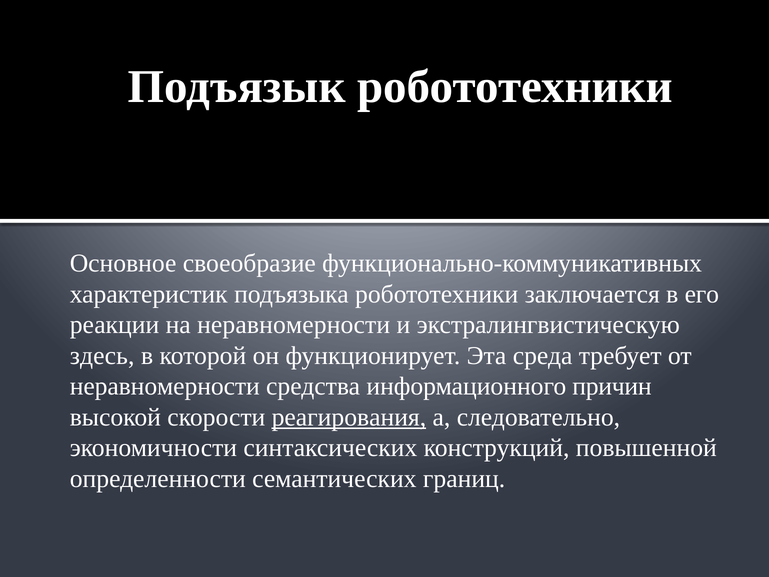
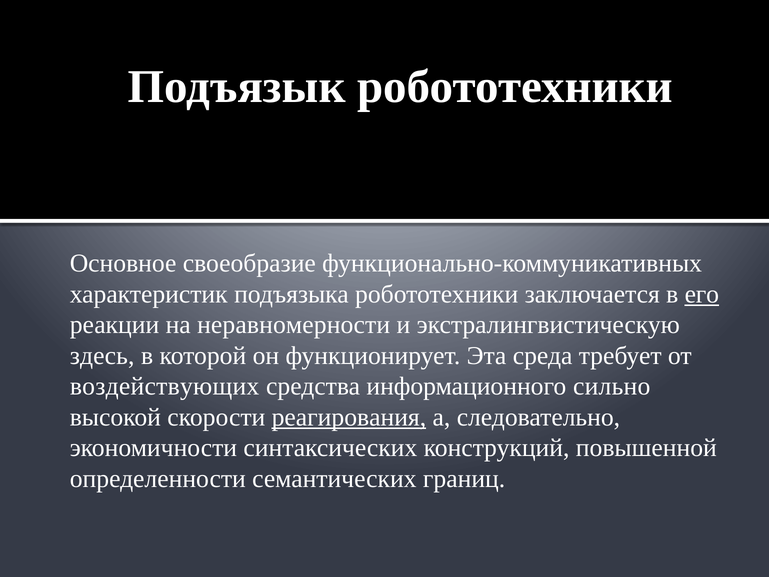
его underline: none -> present (702, 294)
неравномерности: неравномерности -> воздействующих (165, 386)
причин: причин -> сильно (612, 386)
